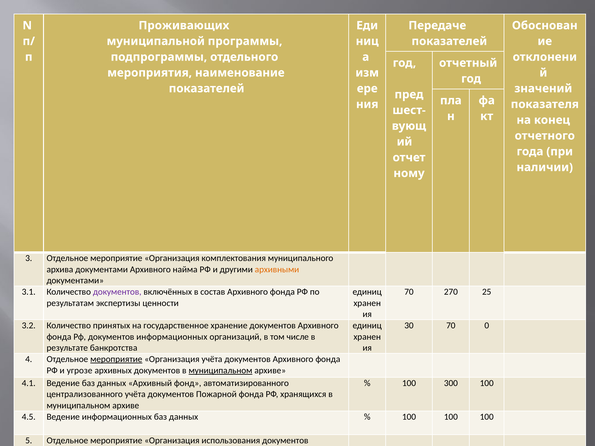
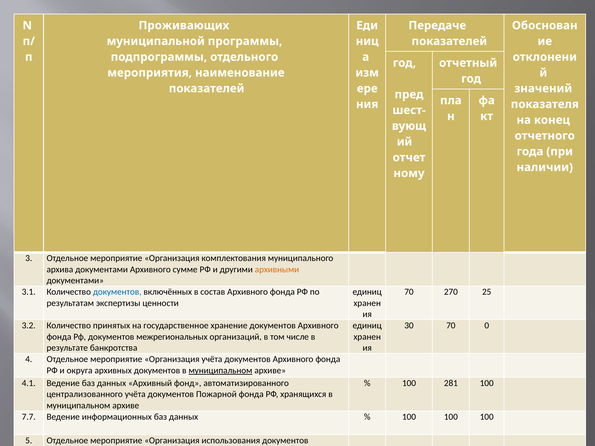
найма: найма -> сумме (185, 270)
документов colour: purple -> blue (117, 292)
документов информационных: информационных -> межрегиональных (172, 337)
мероприятие underline: present -> none (116, 359)
угрозе: угрозе -> округа (80, 371)
300: 300 -> 281 (451, 383)
4.5: 4.5 -> 7.7 (29, 417)
